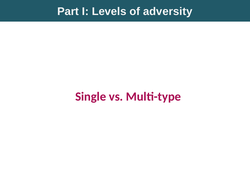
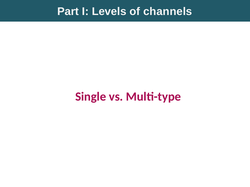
adversity: adversity -> channels (168, 11)
